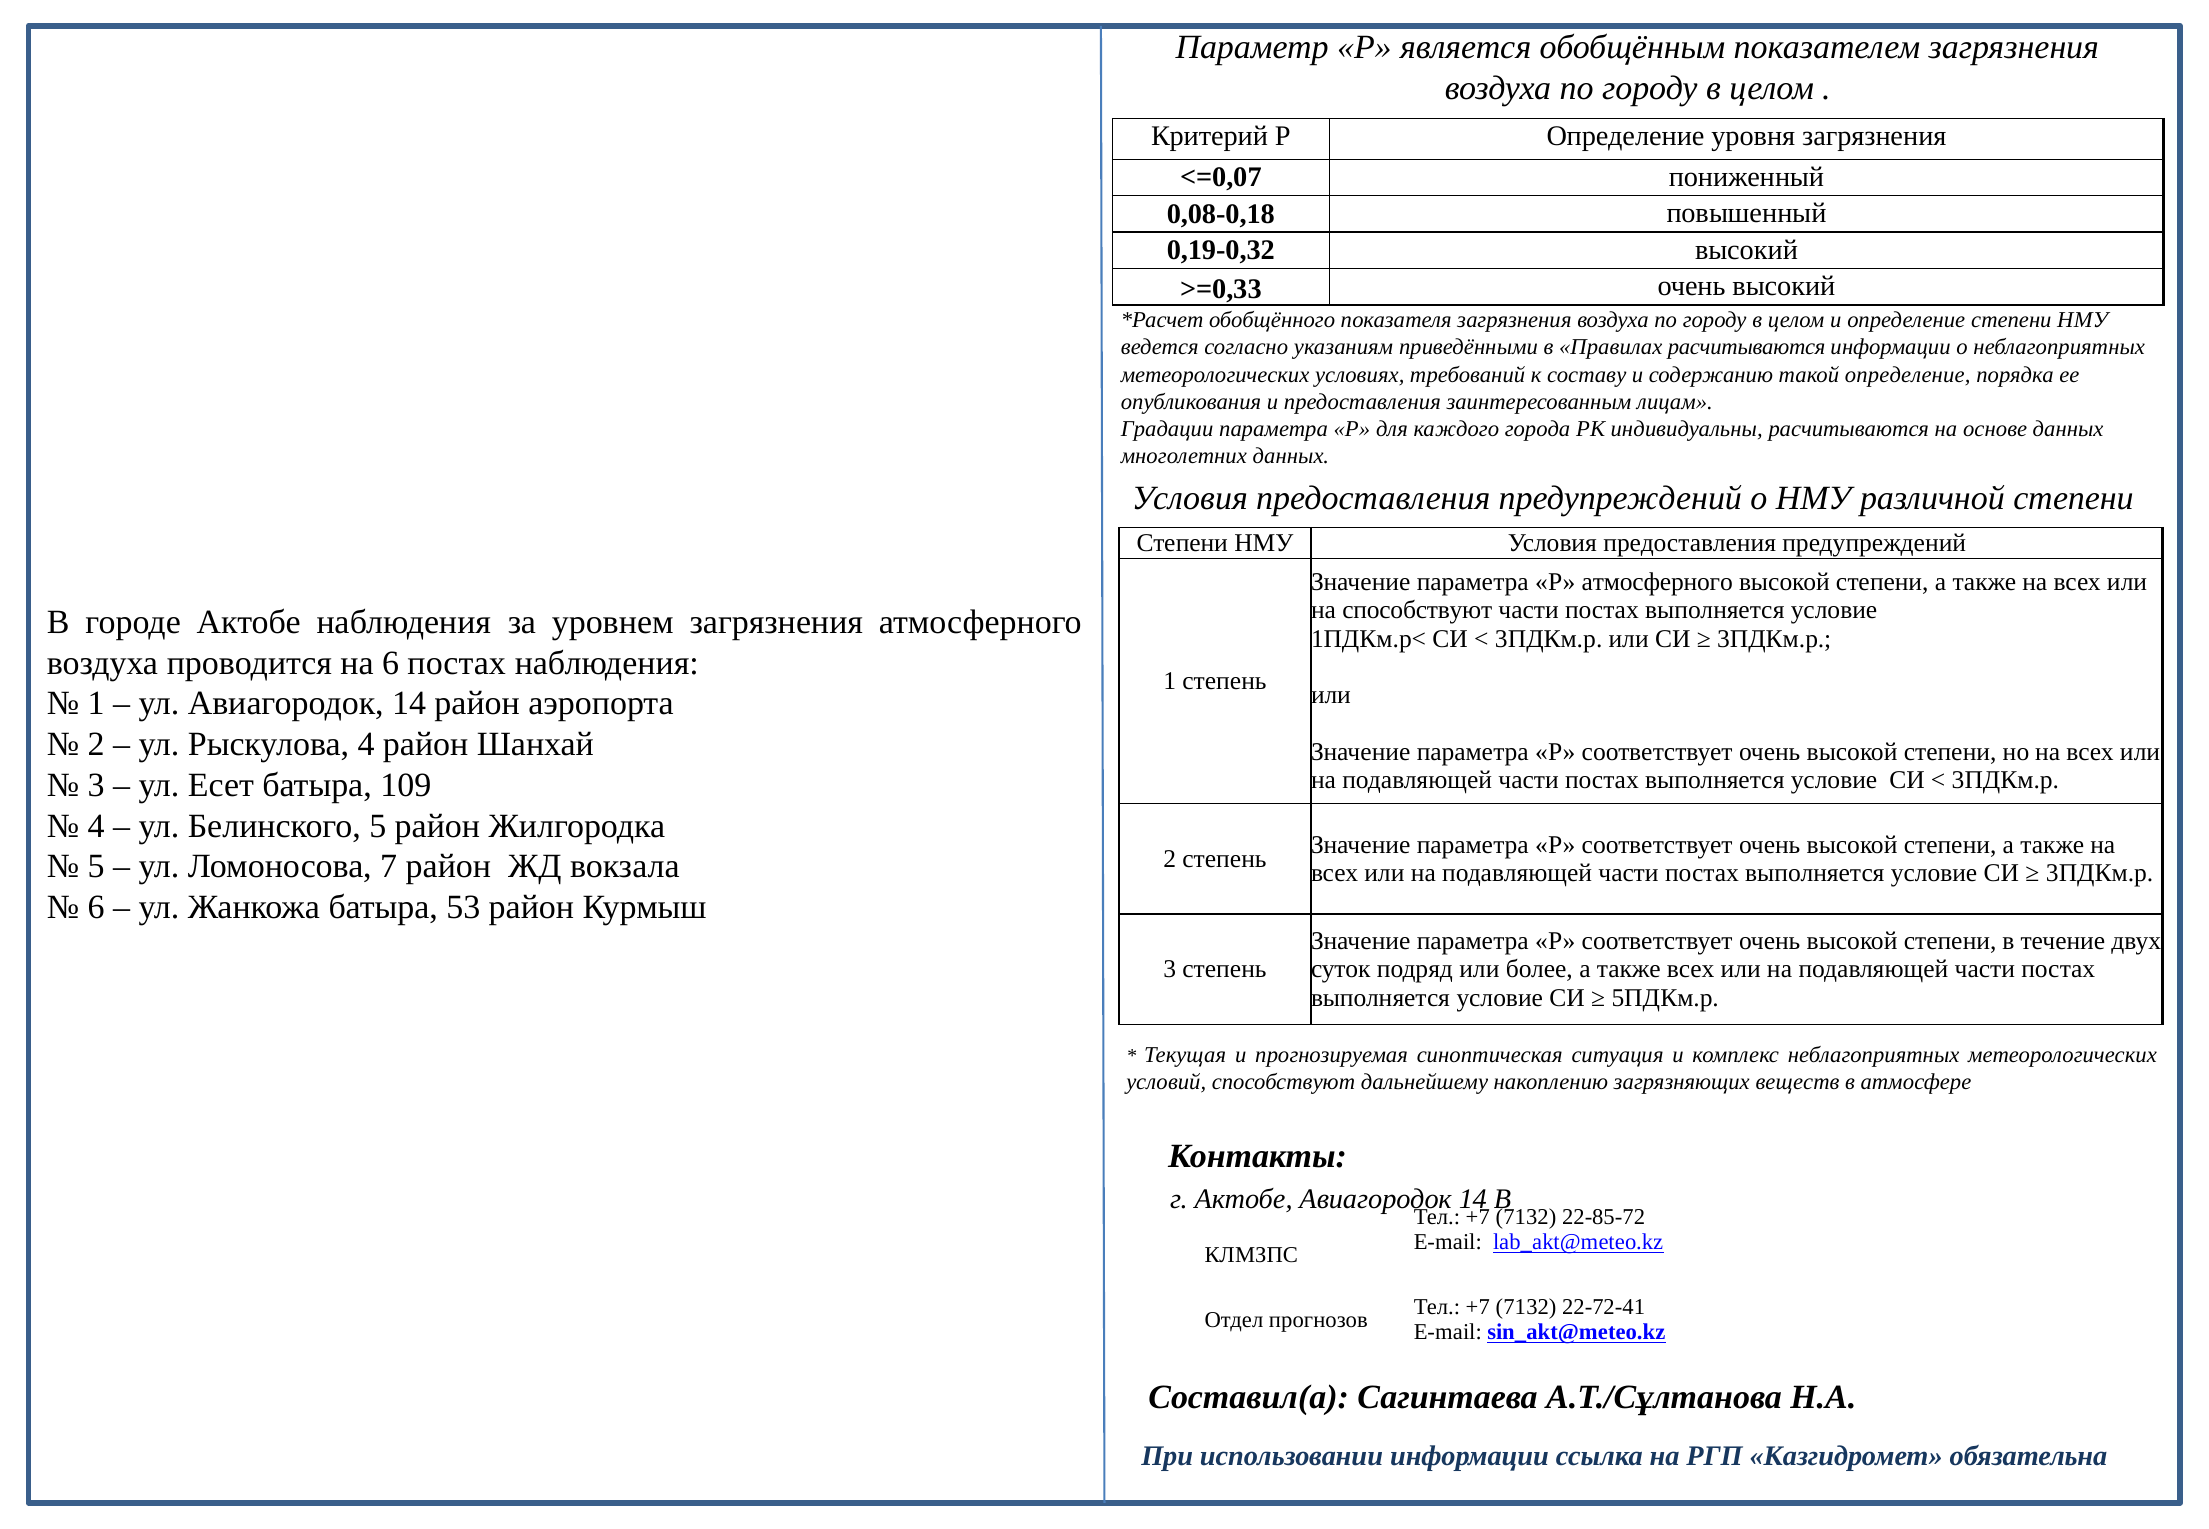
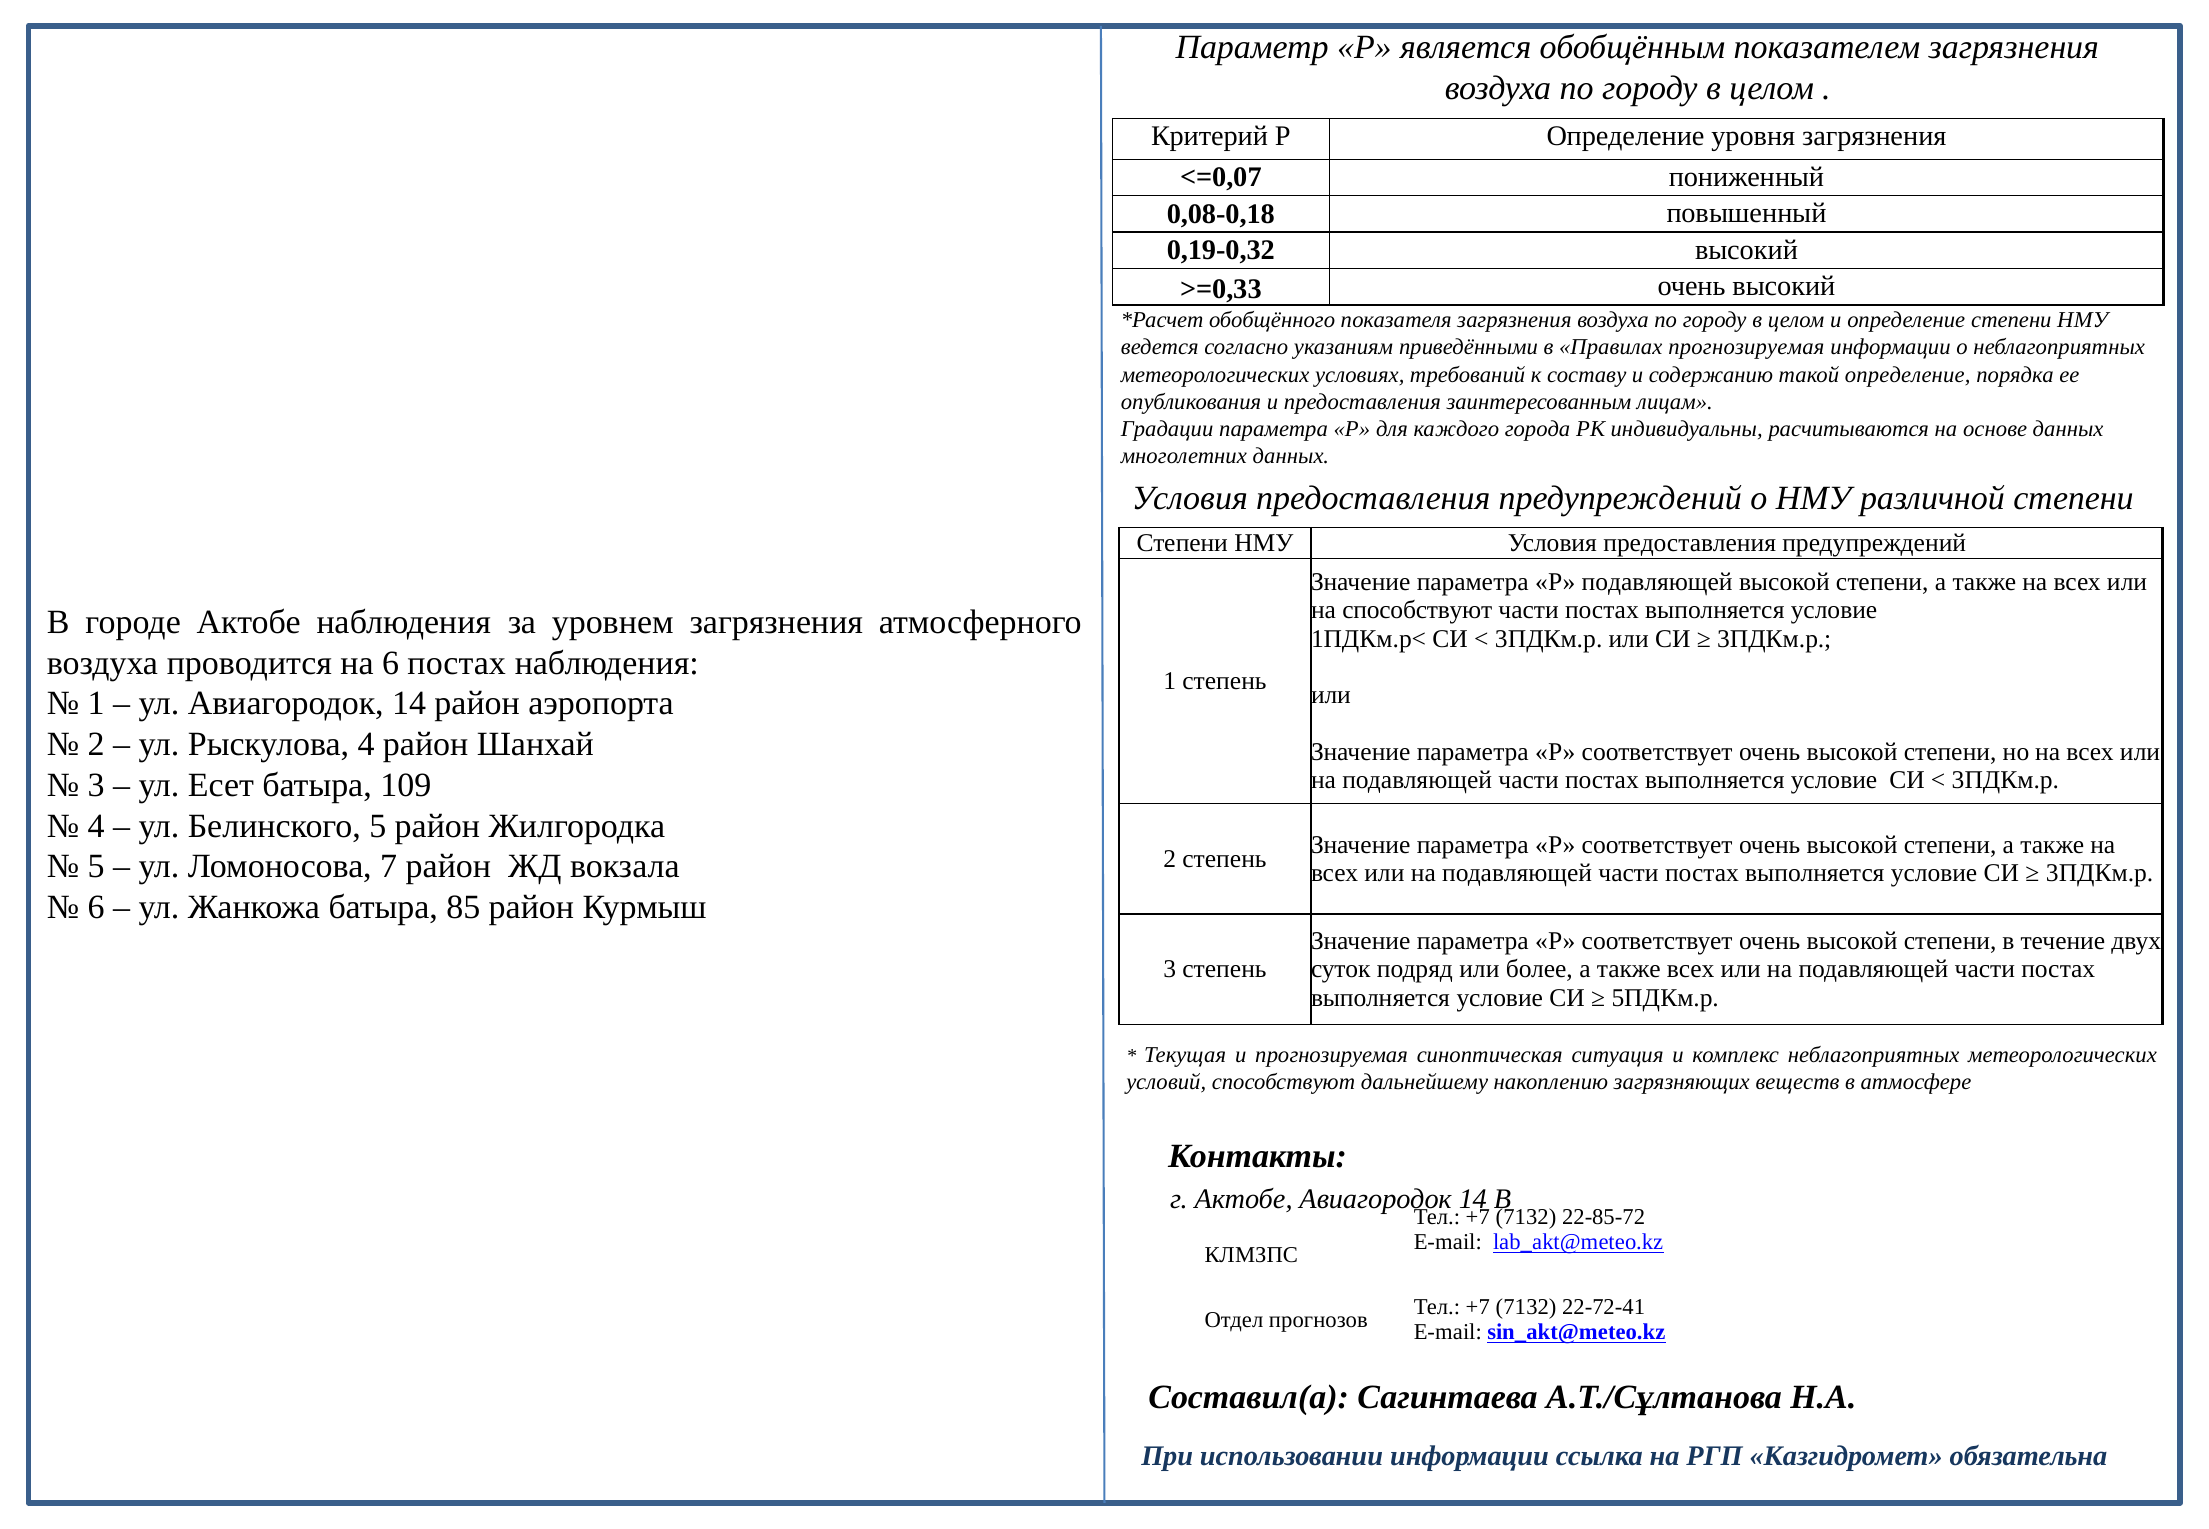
Правилах расчитываются: расчитываются -> прогнозируемая (1746, 348)
Р атмосферного: атмосферного -> подавляющей (1657, 582)
53: 53 -> 85 (463, 908)
